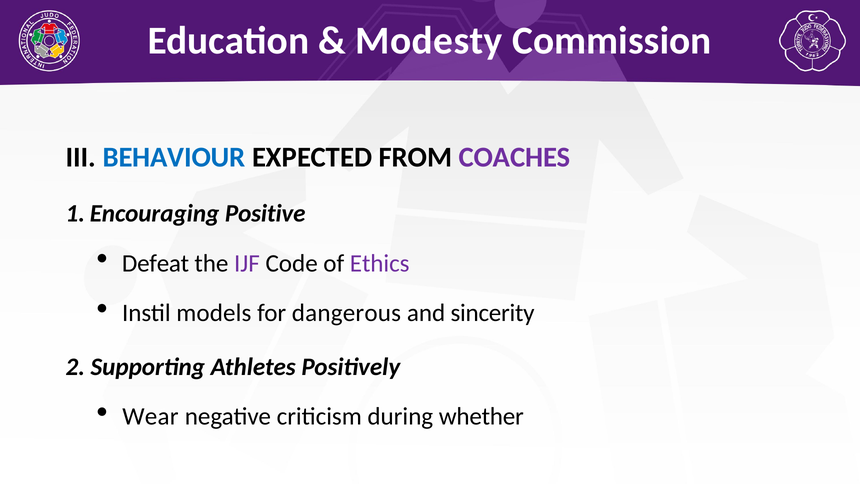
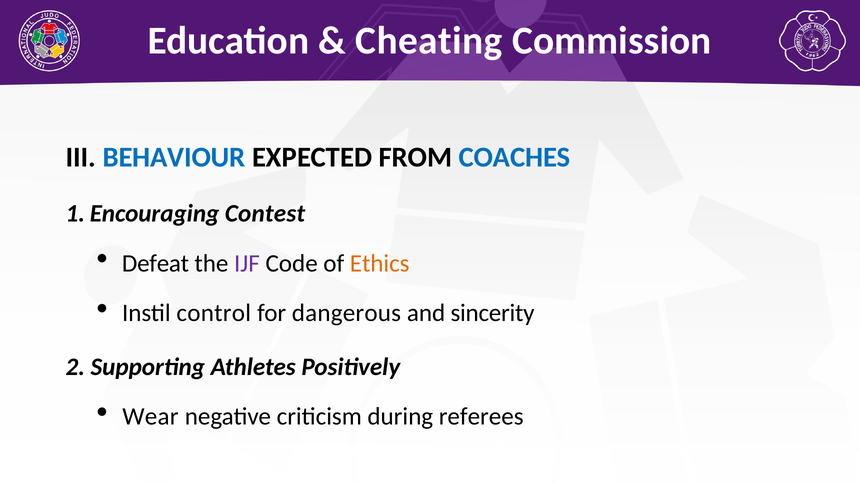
Modesty: Modesty -> Cheating (429, 41)
COACHES colour: purple -> blue (515, 157)
Positive: Positive -> Contest (265, 214)
Ethics colour: purple -> orange (380, 263)
models: models -> control (214, 313)
whether: whether -> referees (481, 416)
